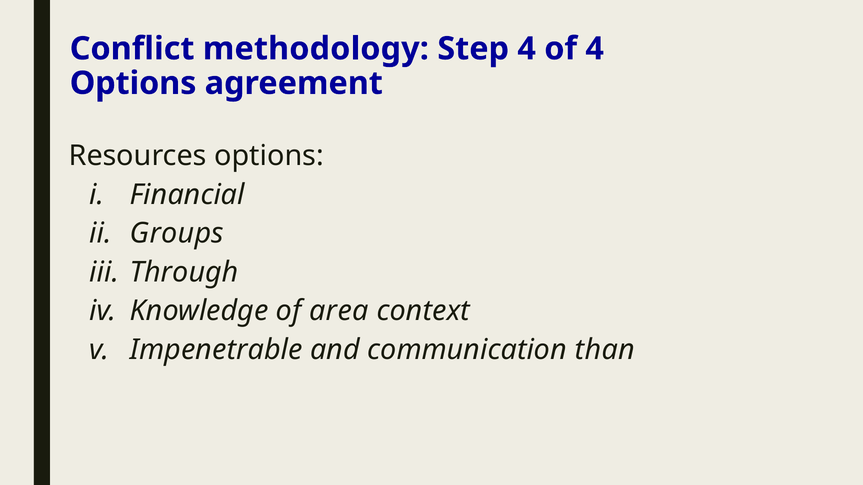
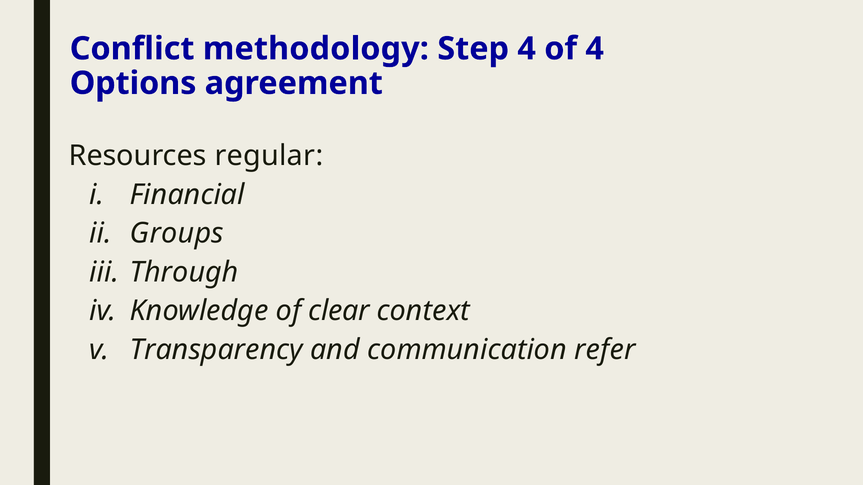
Resources options: options -> regular (269, 156)
area: area -> clear (339, 311)
Impenetrable: Impenetrable -> Transparency (216, 350)
than: than -> refer (605, 350)
